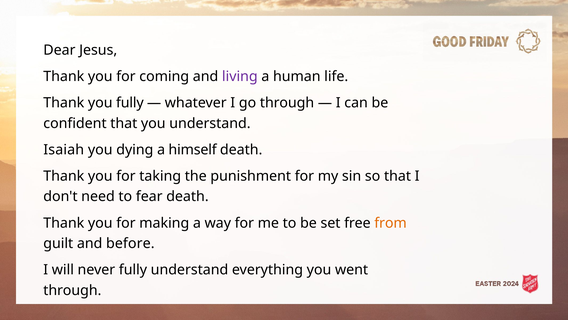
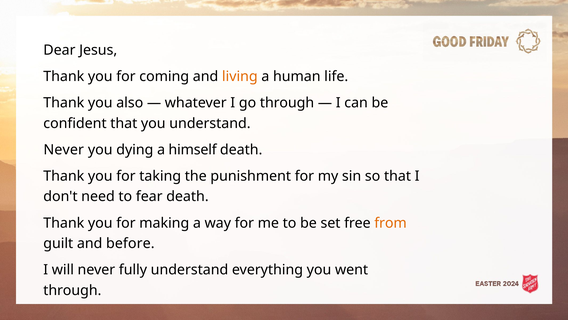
living colour: purple -> orange (240, 76)
you fully: fully -> also (130, 103)
Isaiah: Isaiah -> Never (64, 149)
